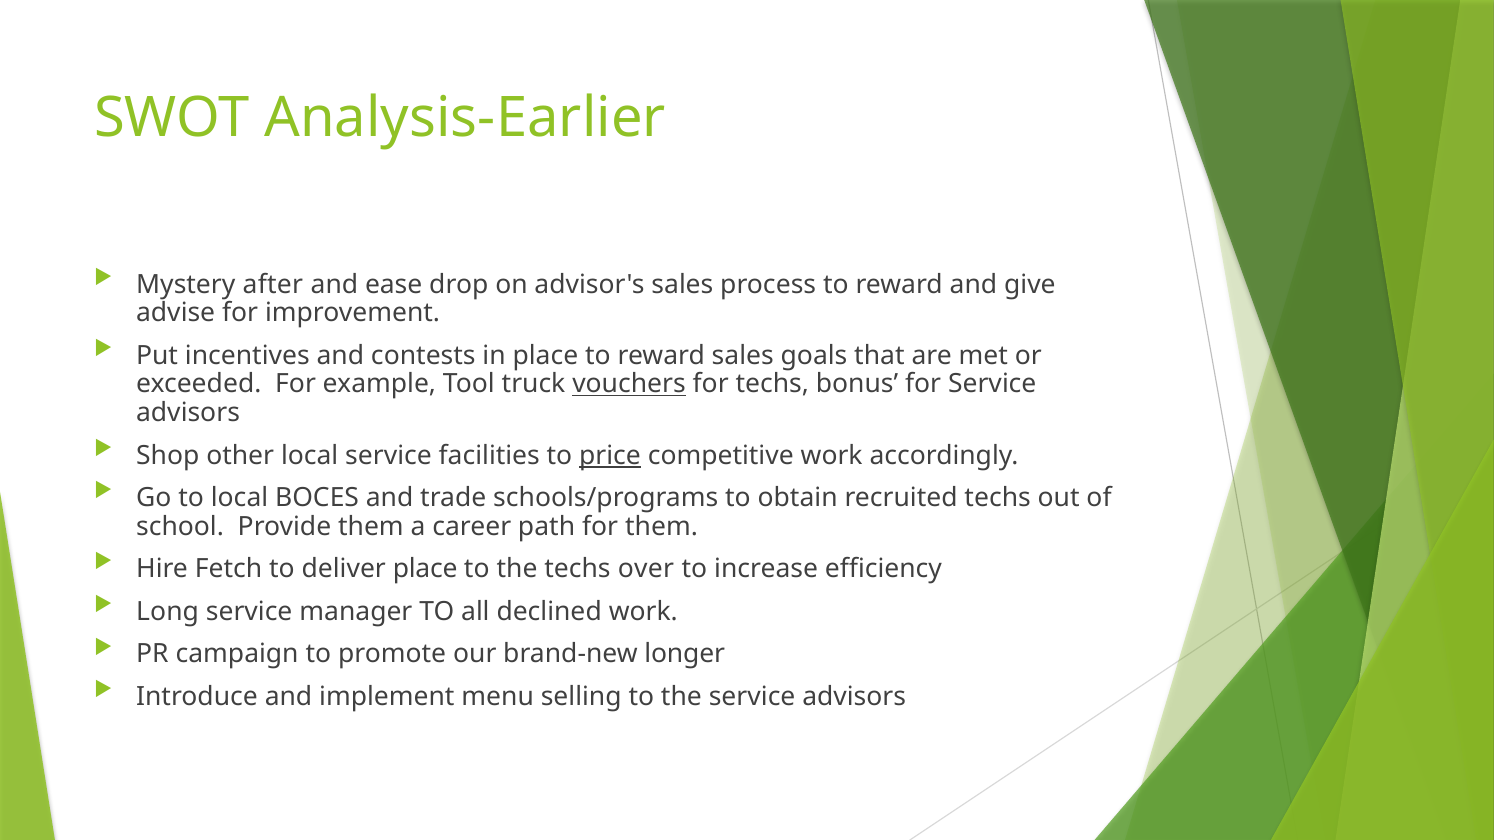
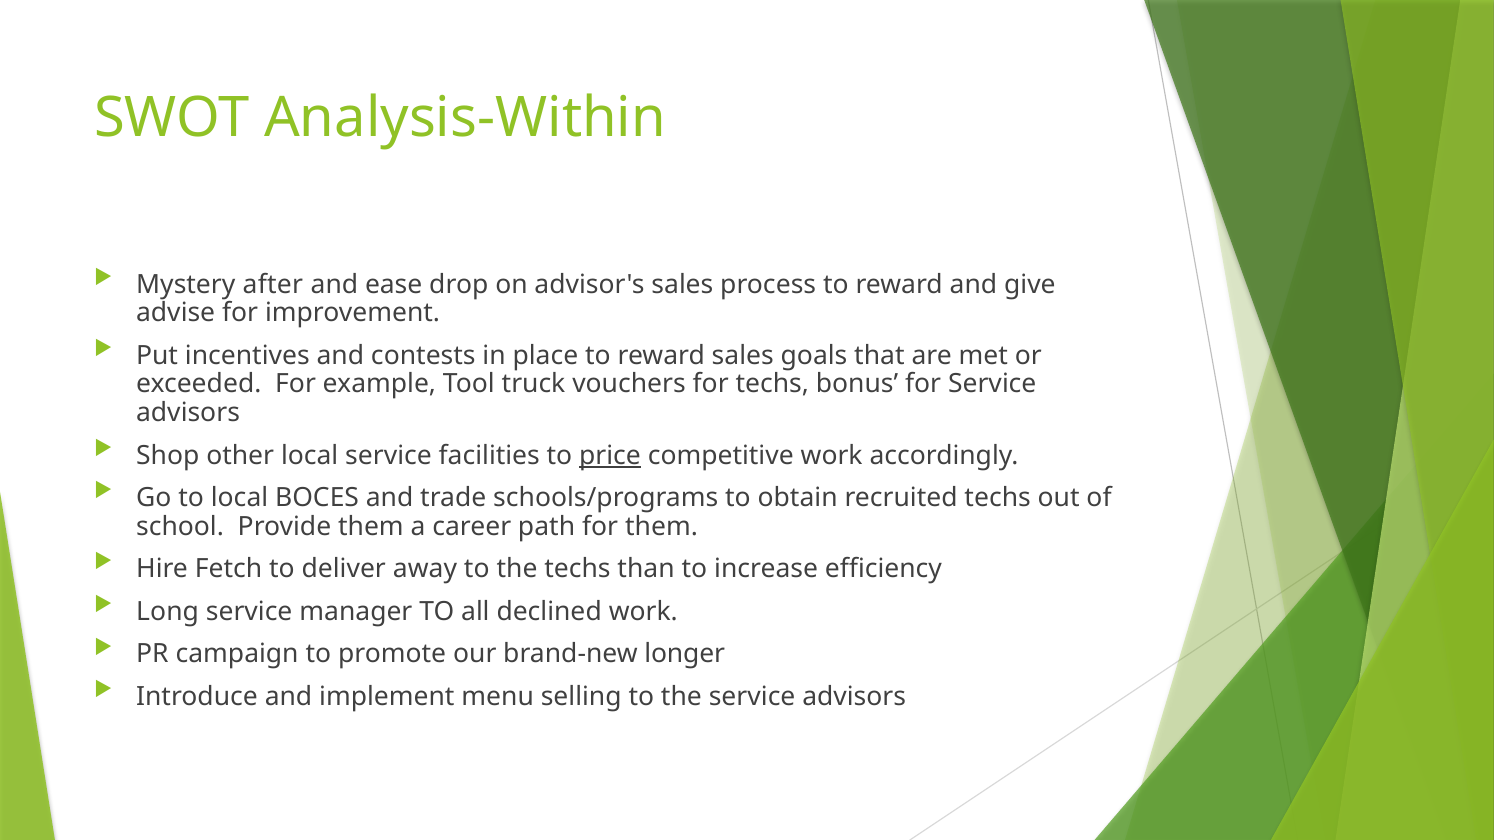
Analysis-Earlier: Analysis-Earlier -> Analysis-Within (465, 118)
vouchers underline: present -> none (629, 384)
deliver place: place -> away (425, 569)
over: over -> than (646, 569)
